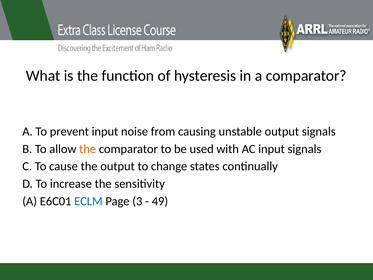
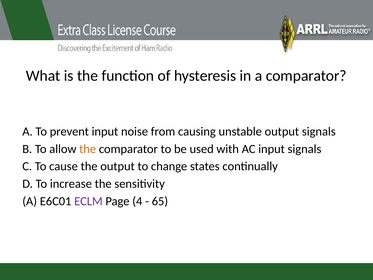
ECLM colour: blue -> purple (88, 201)
3: 3 -> 4 (137, 201)
49: 49 -> 65 (160, 201)
